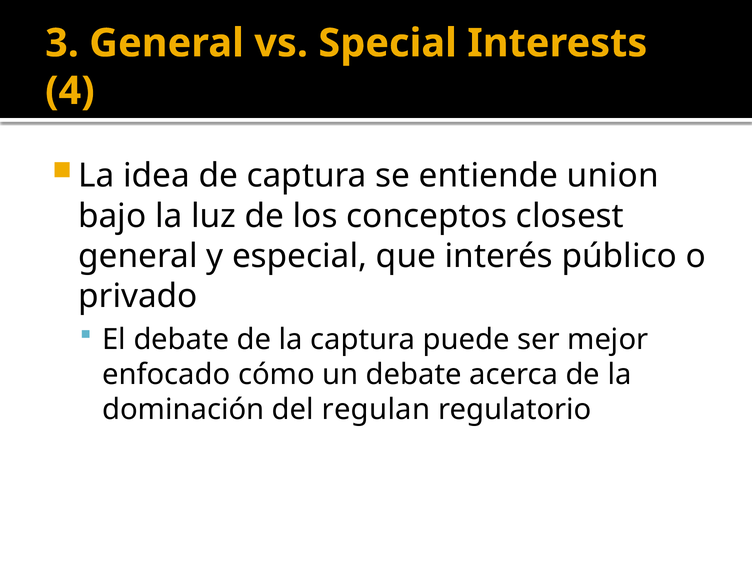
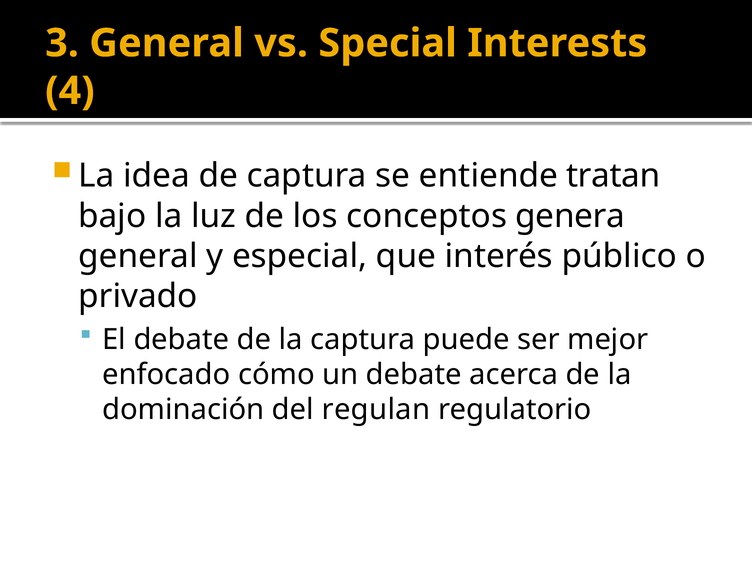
union: union -> tratan (613, 176)
closest: closest -> genera (570, 216)
